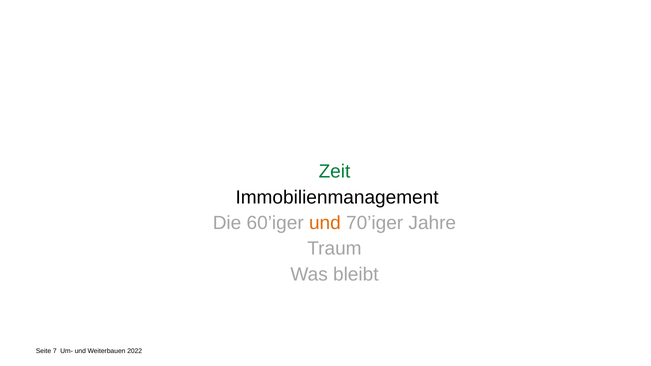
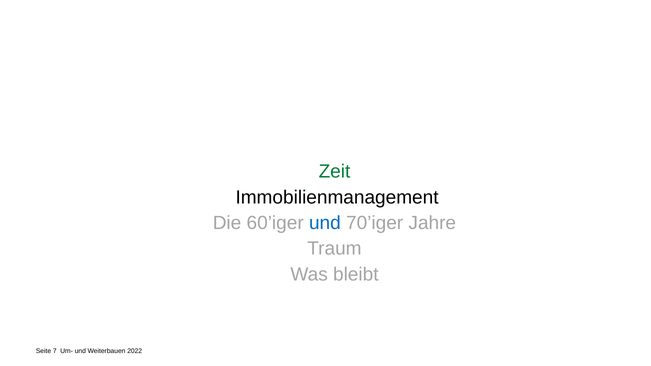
und colour: orange -> blue (325, 223)
